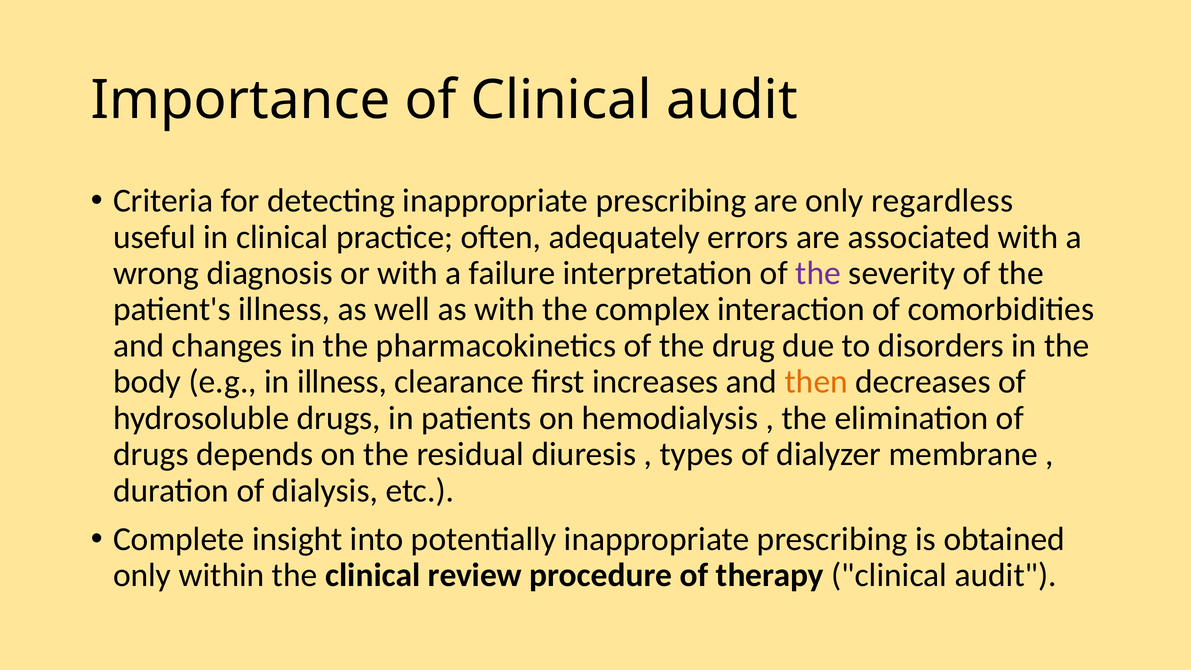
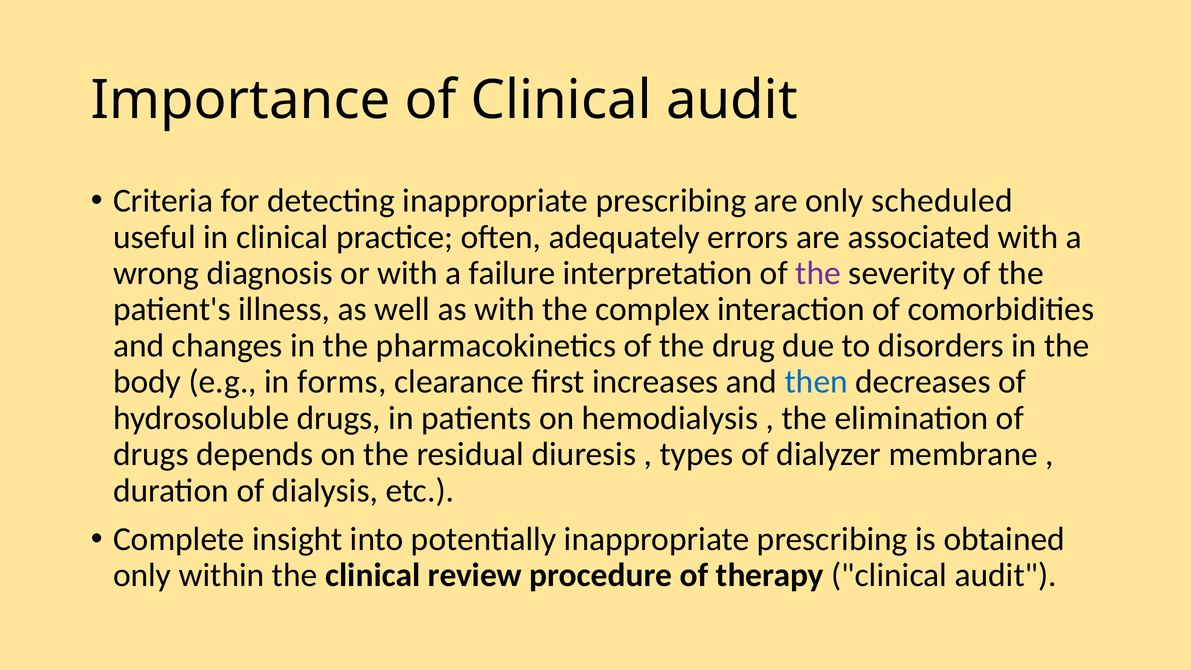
regardless: regardless -> scheduled (942, 201)
in illness: illness -> forms (342, 382)
then colour: orange -> blue (816, 382)
